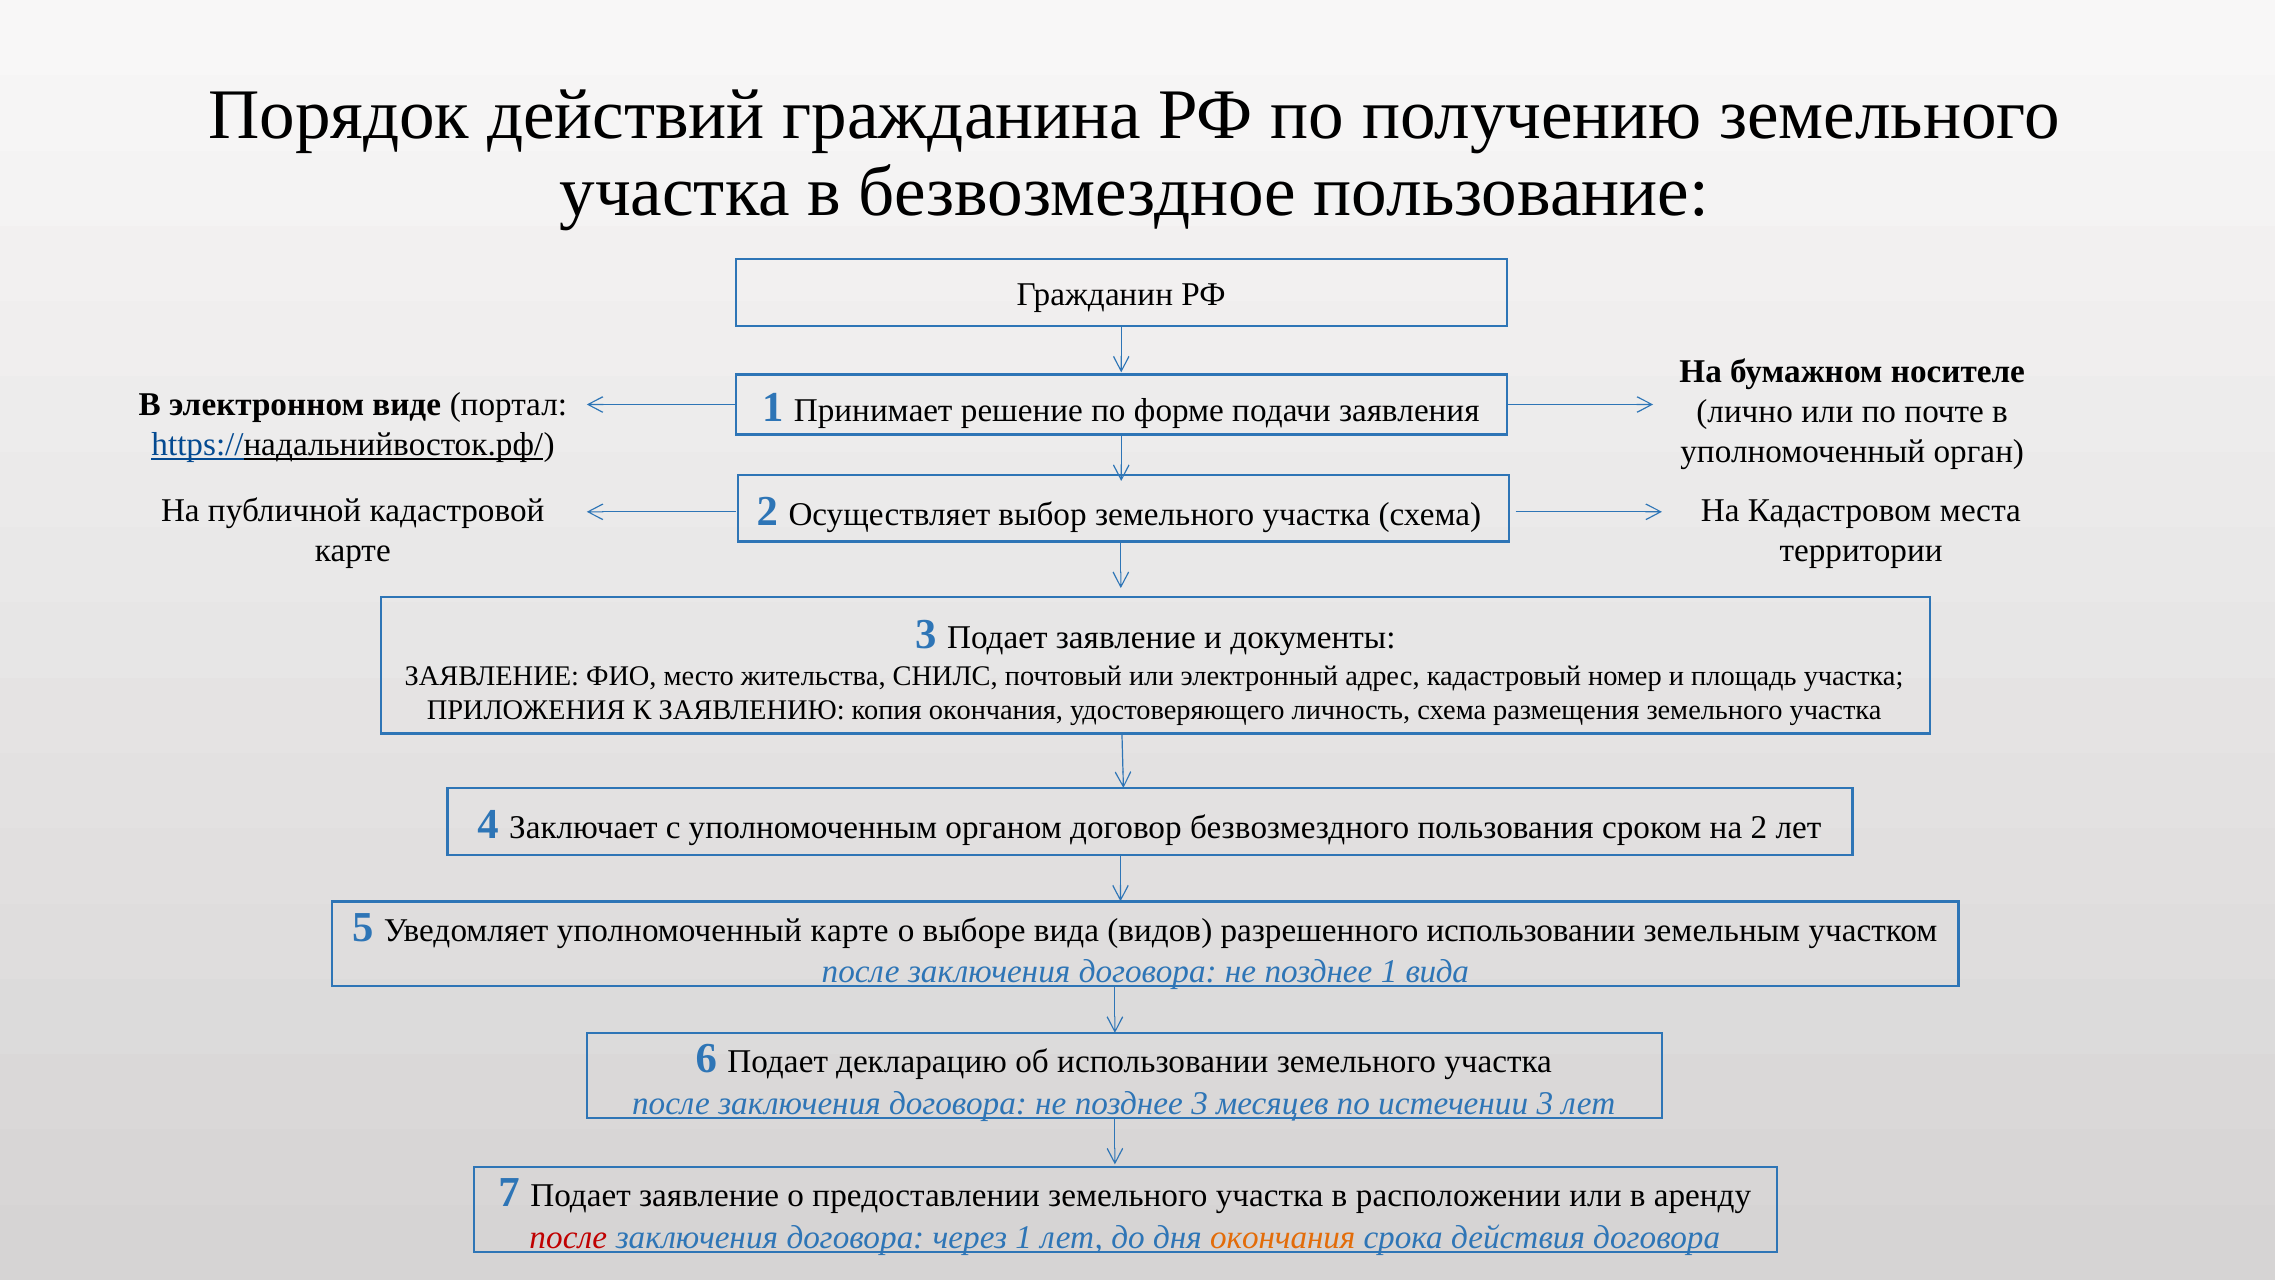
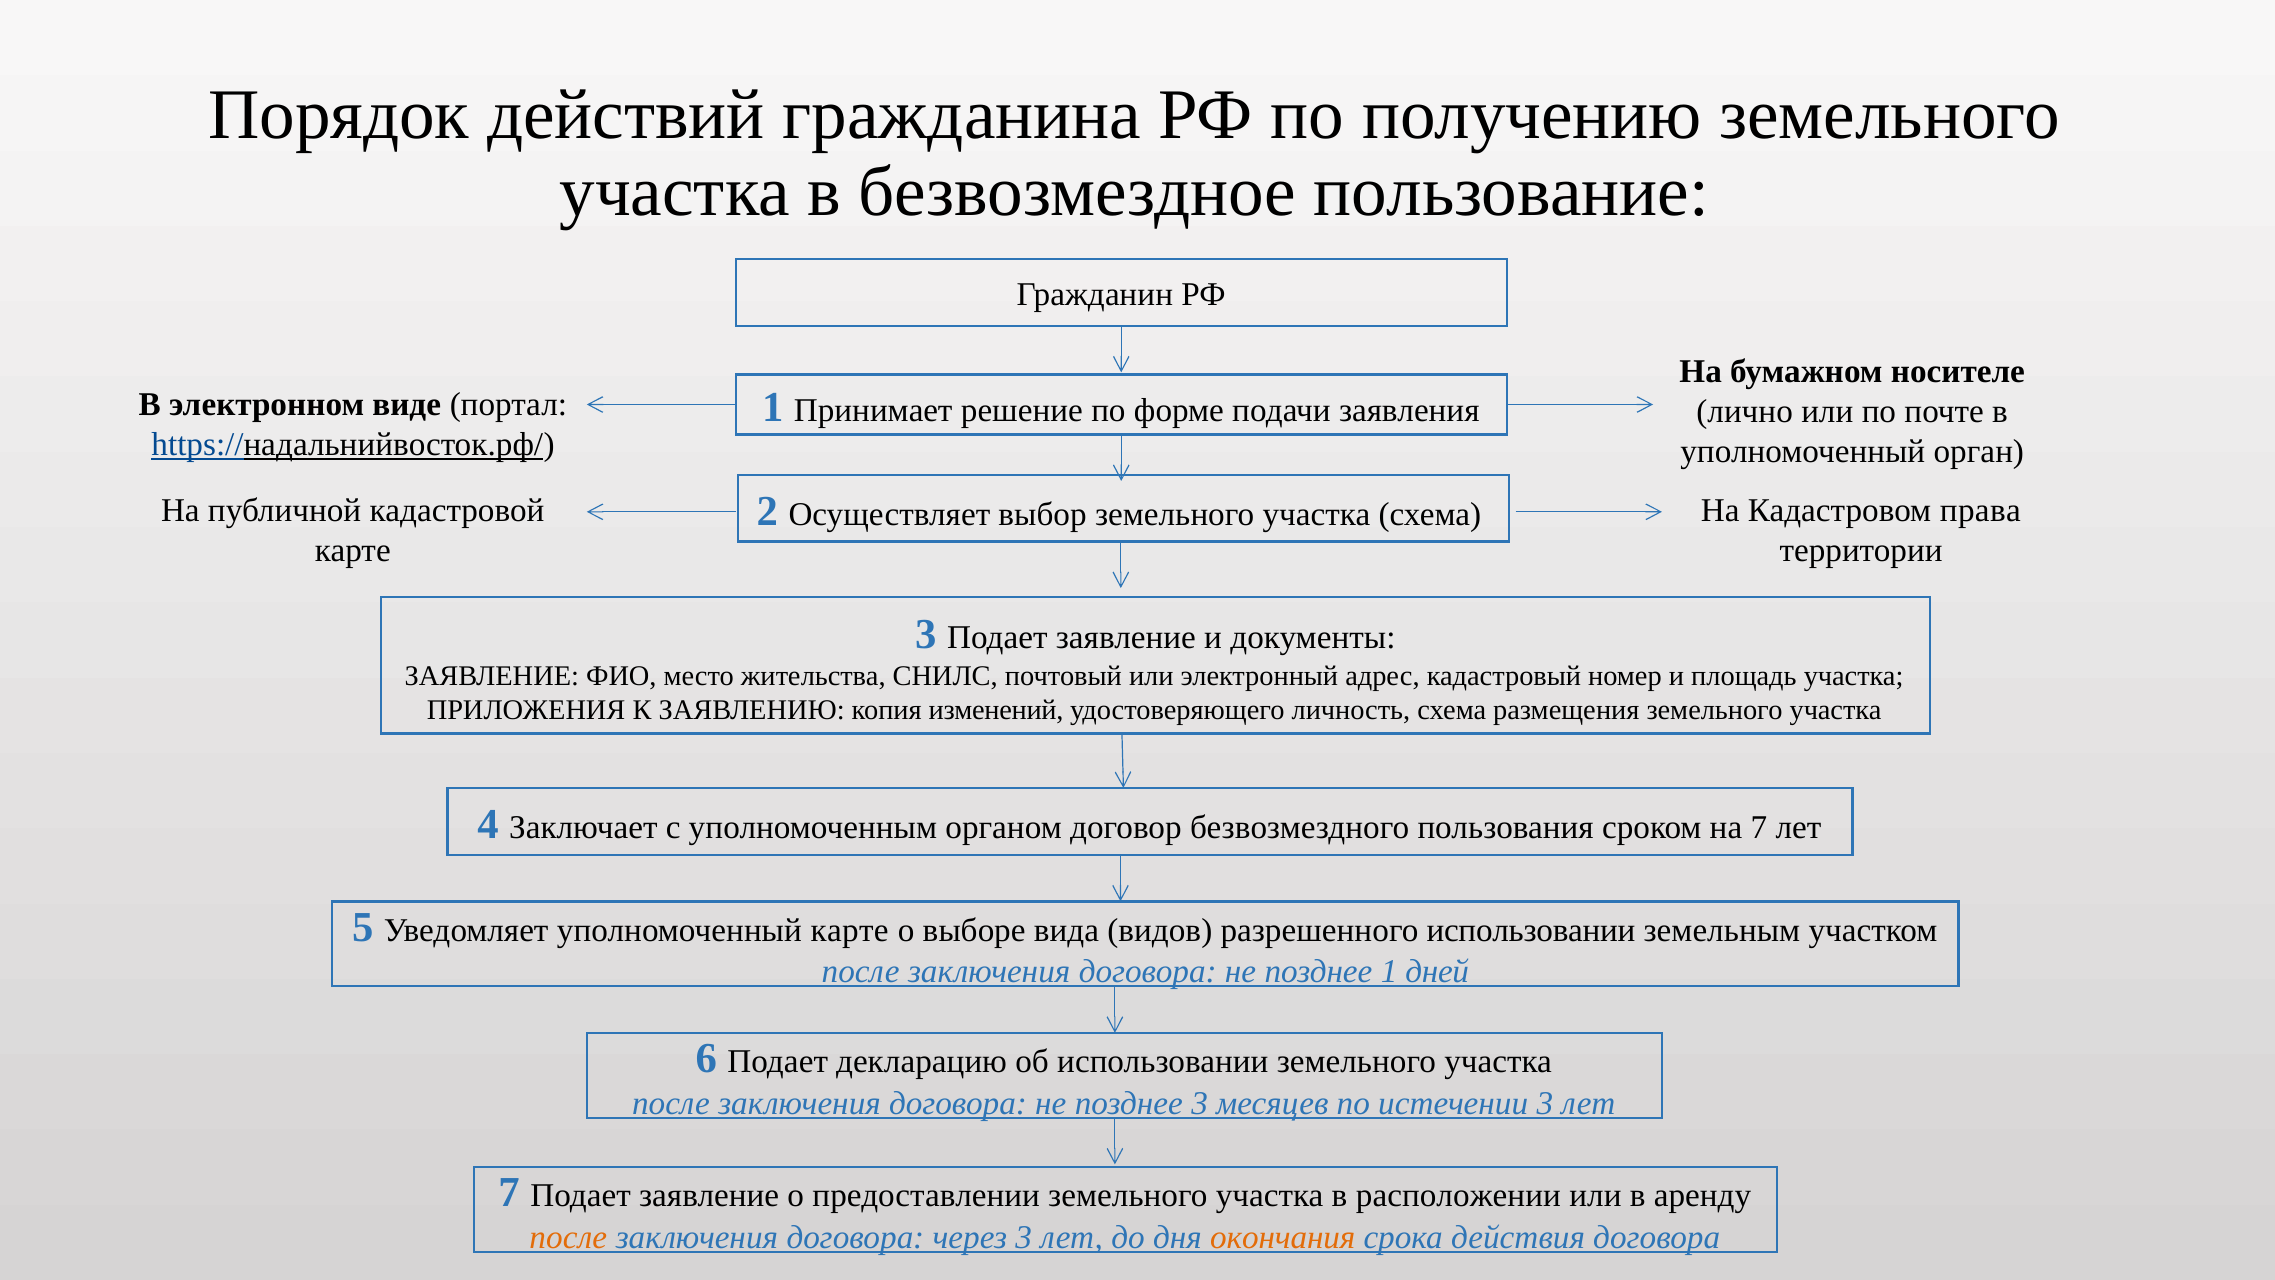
места: места -> права (1980, 511)
копия окончания: окончания -> изменений (996, 710)
на 2: 2 -> 7 (1759, 827)
1 вида: вида -> дней (1437, 972)
после colour: red -> orange (568, 1237)
через 1: 1 -> 3 (1024, 1237)
